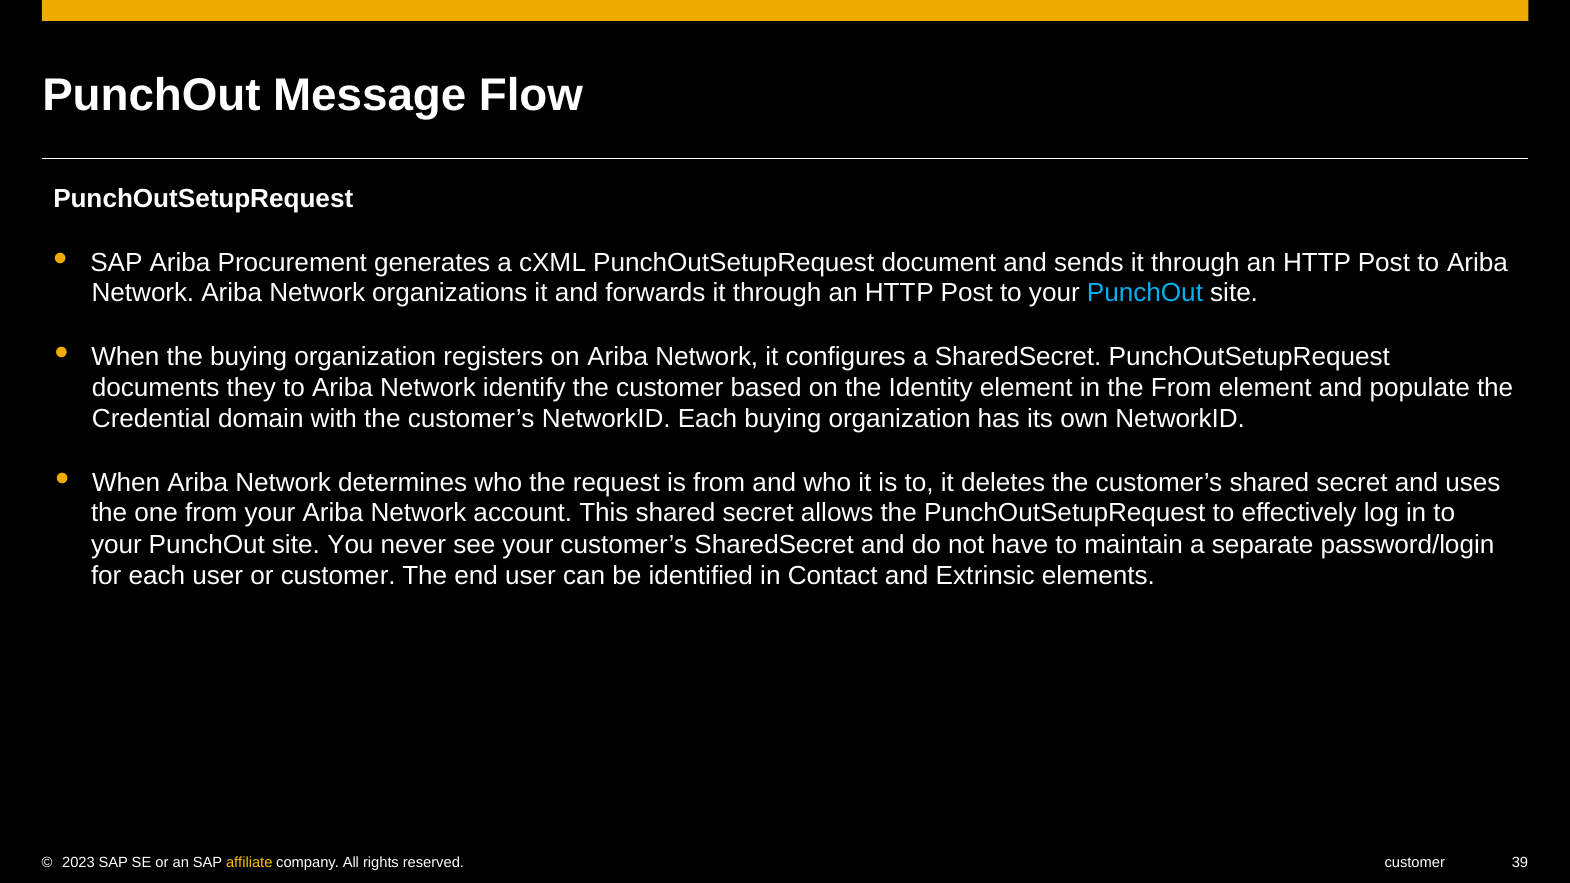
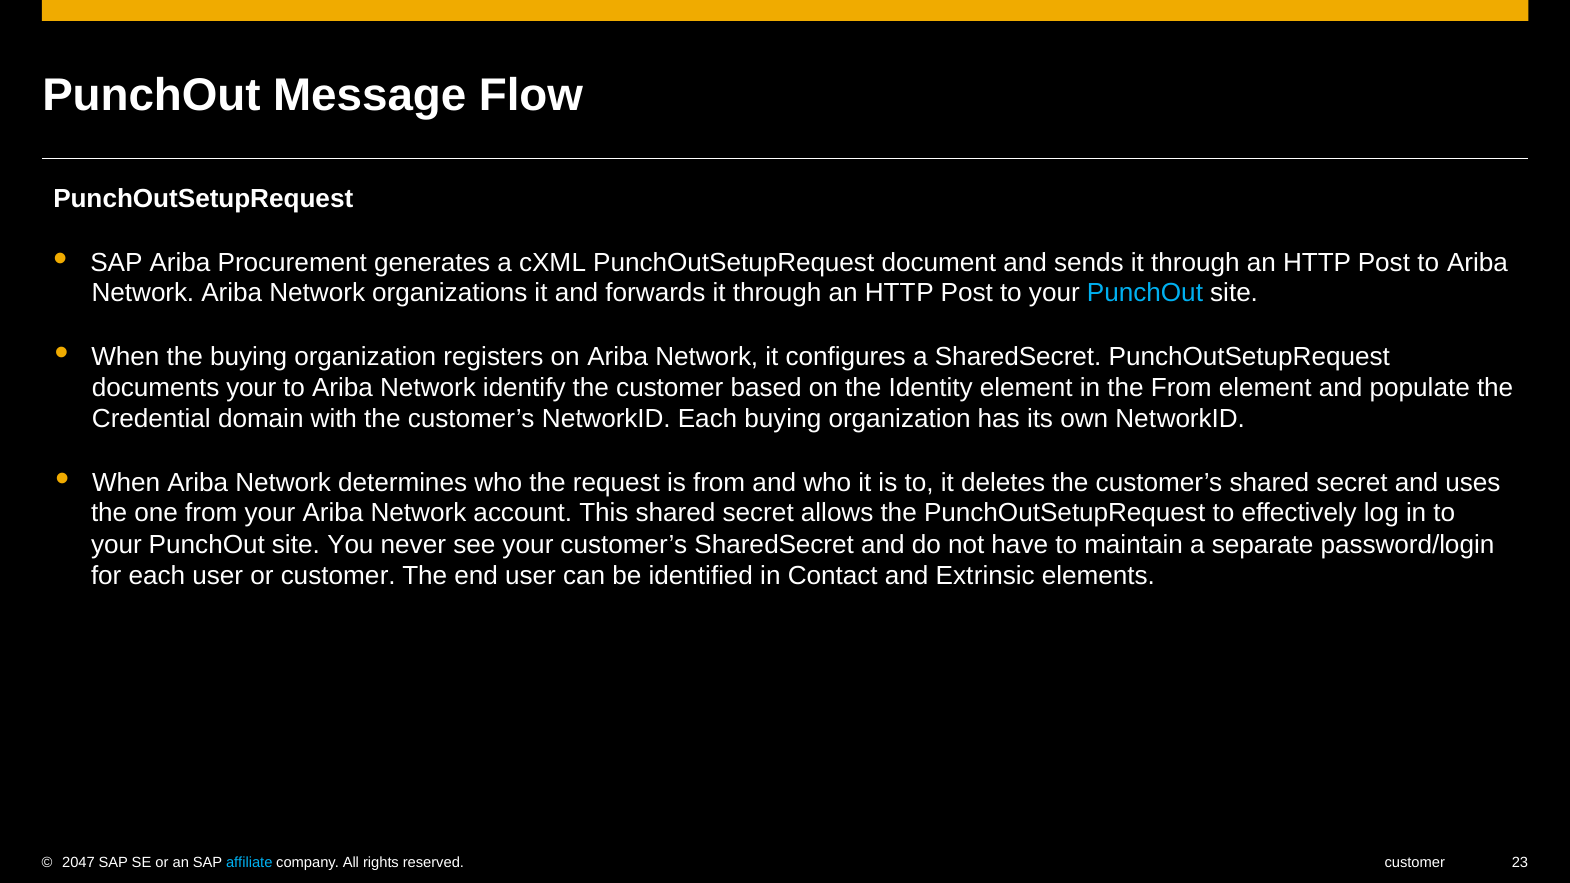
documents they: they -> your (251, 388)
2023: 2023 -> 2047 (78, 863)
affiliate colour: yellow -> light blue (249, 863)
39: 39 -> 23 (1520, 863)
